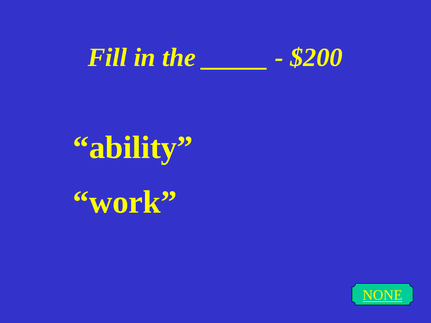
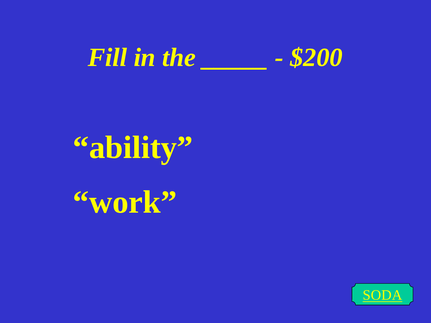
NONE: NONE -> SODA (382, 295)
